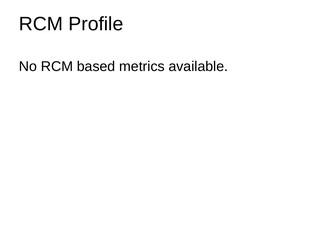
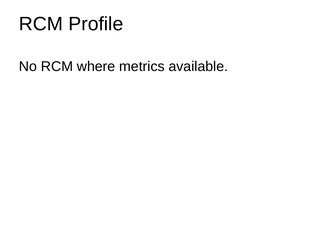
based: based -> where (96, 66)
